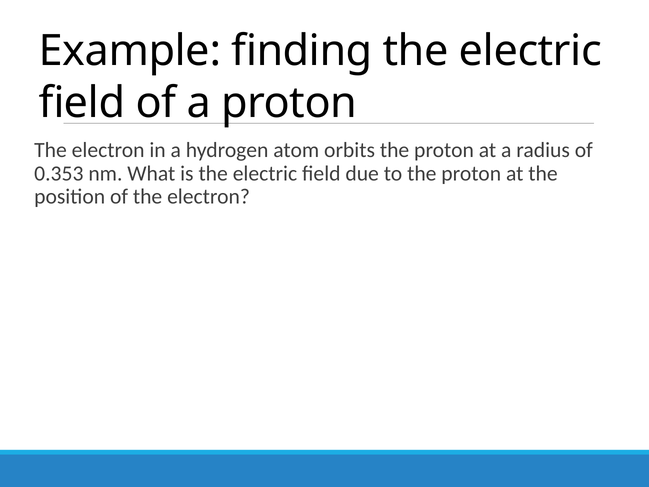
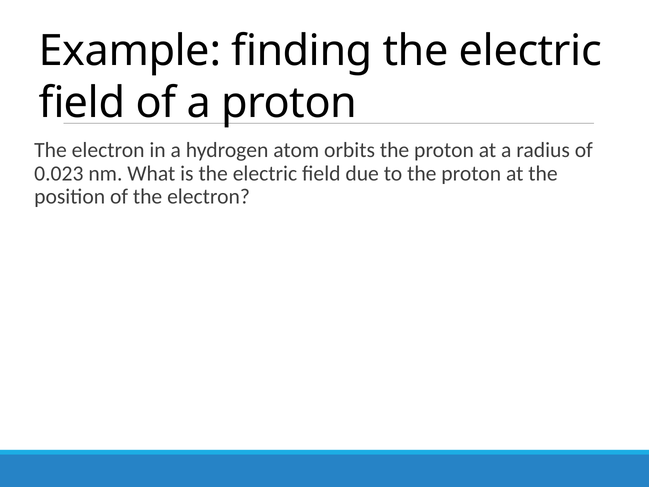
0.353: 0.353 -> 0.023 (59, 173)
